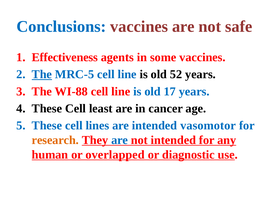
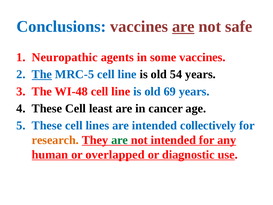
are underline: none -> present (183, 26)
Effectiveness: Effectiveness -> Neuropathic (65, 57)
52: 52 -> 54 (176, 74)
WI-88: WI-88 -> WI-48 (71, 91)
17: 17 -> 69 (170, 91)
vasomotor: vasomotor -> collectively (208, 125)
are colour: blue -> green (120, 140)
